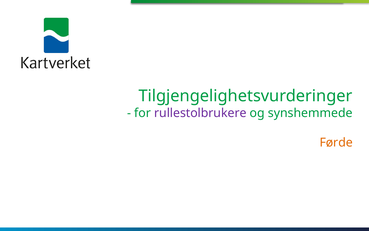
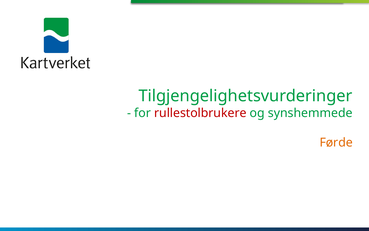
rullestolbrukere colour: purple -> red (200, 113)
